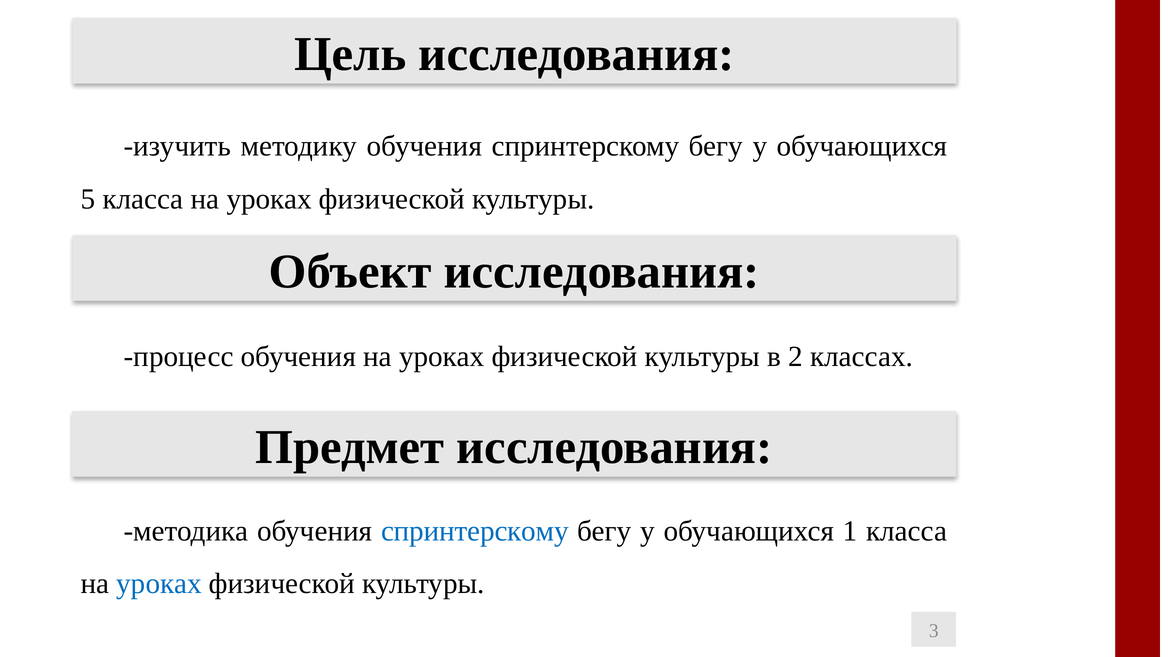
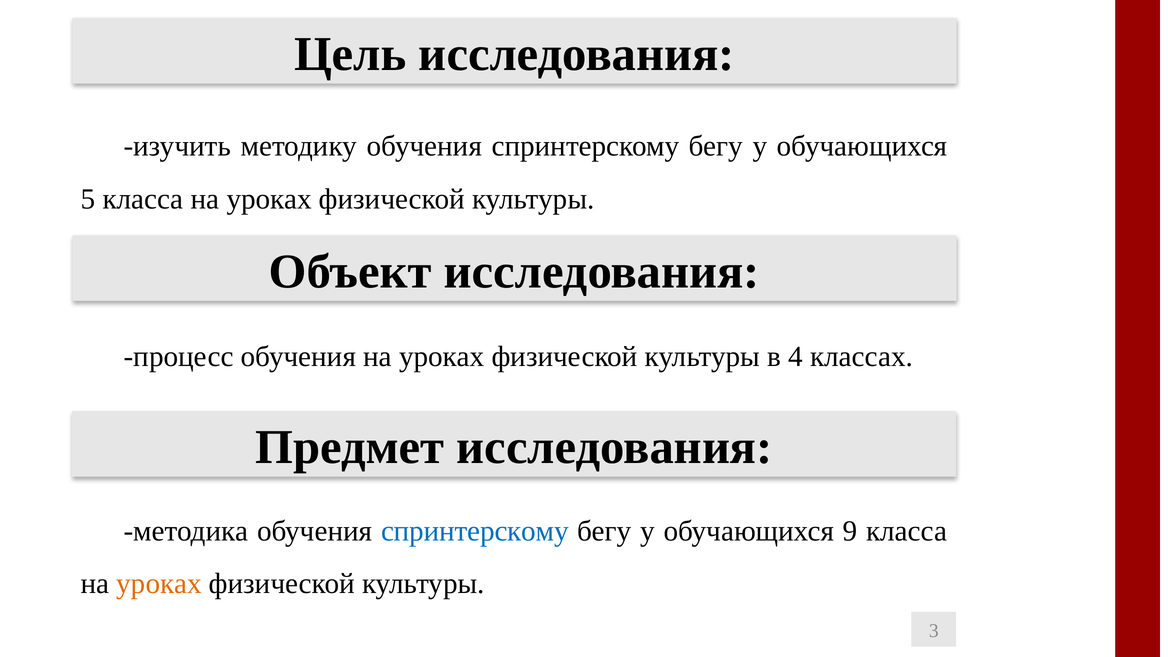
2: 2 -> 4 (796, 357)
1: 1 -> 9 (850, 531)
уроках colour: blue -> orange (159, 584)
